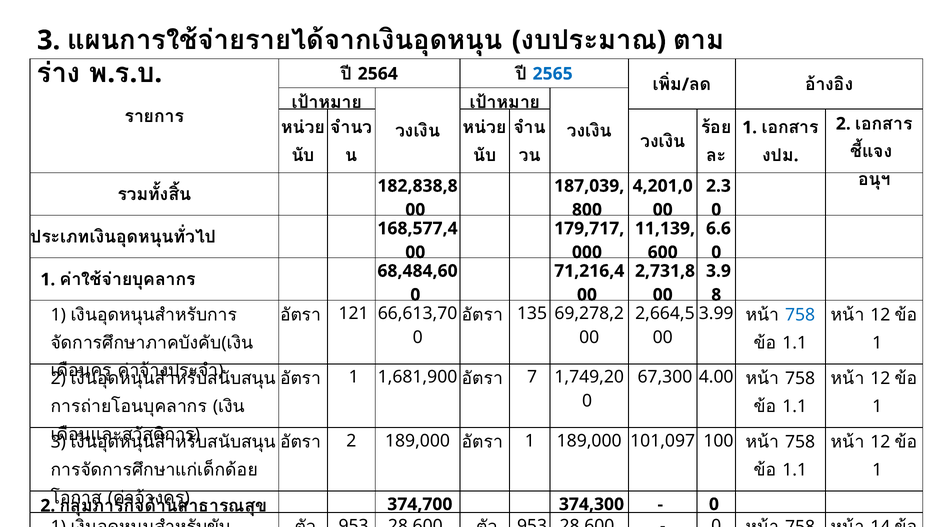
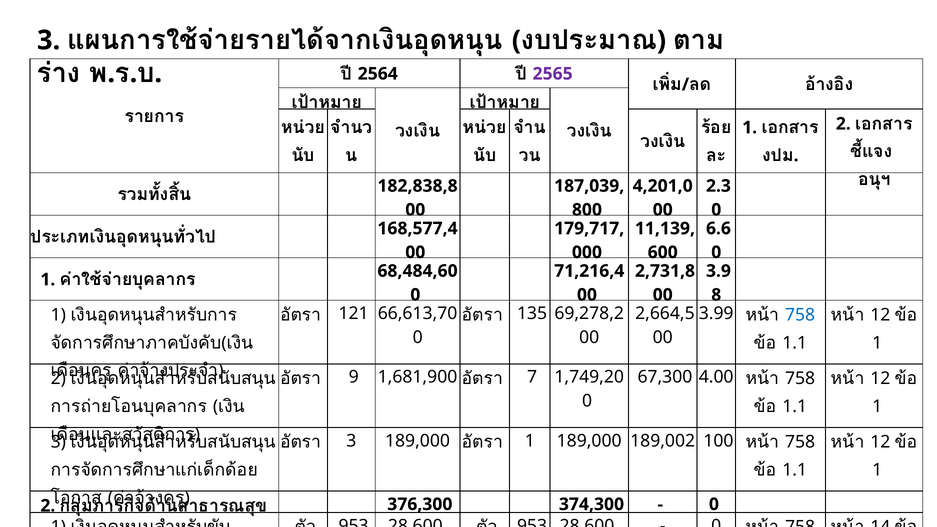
2565 colour: blue -> purple (553, 74)
1: 1 -> 9 (354, 377)
2: 2 -> 3 (351, 441)
101,097: 101,097 -> 189,002 (663, 441)
374,700: 374,700 -> 376,300 (420, 504)
